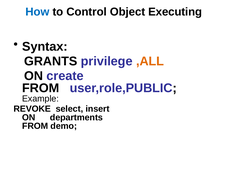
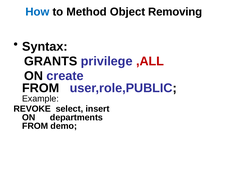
Control: Control -> Method (87, 12)
Executing: Executing -> Removing (175, 12)
,ALL colour: orange -> red (150, 61)
